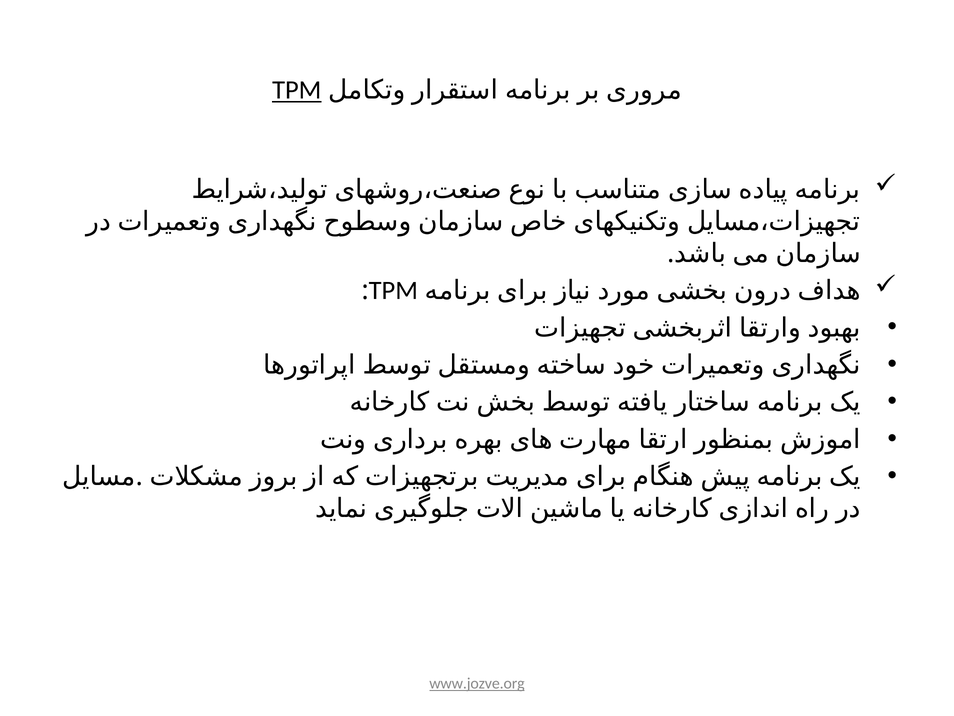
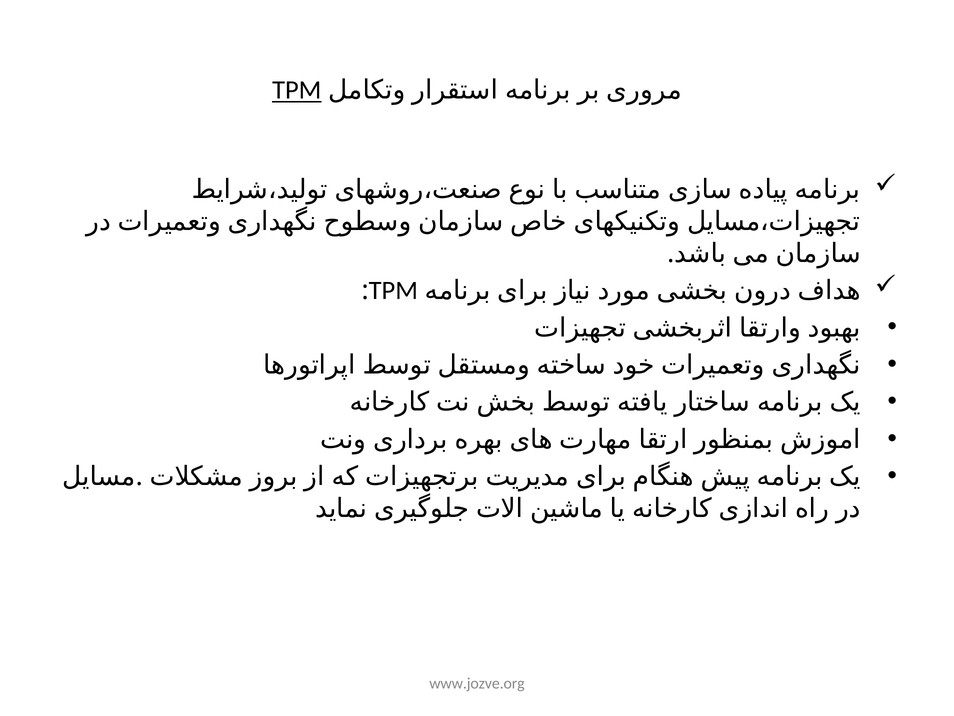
www.jozve.org underline: present -> none (477, 683)
